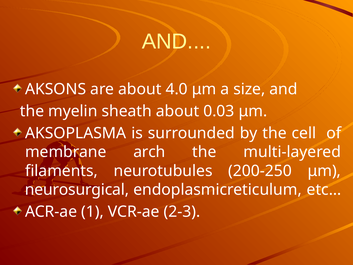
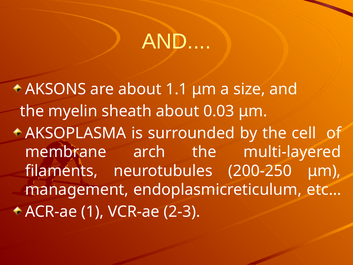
4.0: 4.0 -> 1.1 (177, 89)
neurosurgical: neurosurgical -> management (77, 190)
